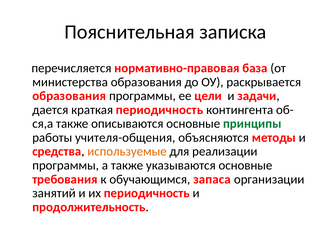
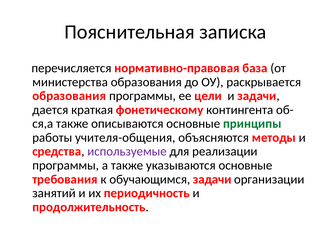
краткая периодичность: периодичность -> фонетическому (160, 110)
используемые colour: orange -> purple (127, 152)
обучающимся запаса: запаса -> задачи (212, 179)
